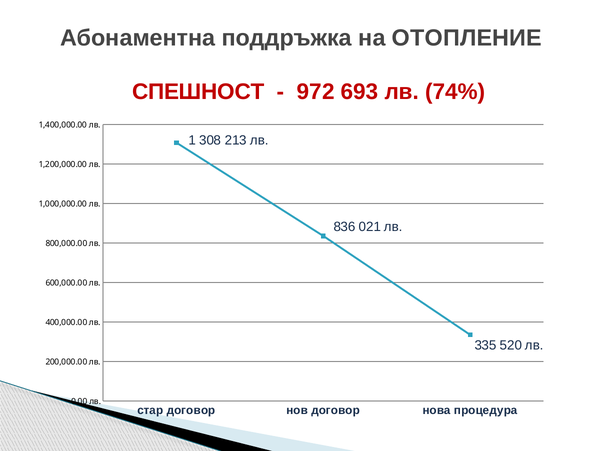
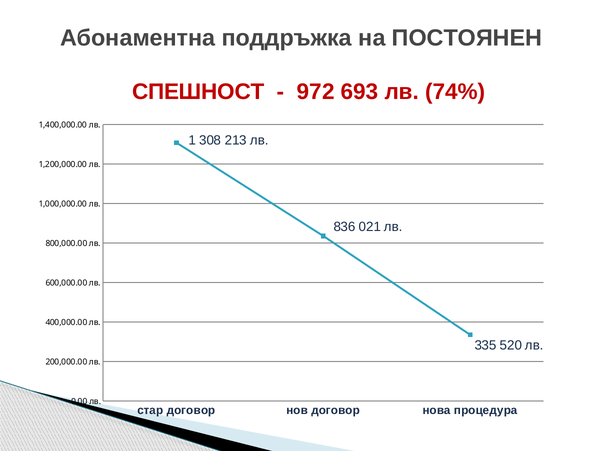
ОТОПЛЕНИЕ: ОТОПЛЕНИЕ -> ПОСТОЯНЕН (467, 38)
